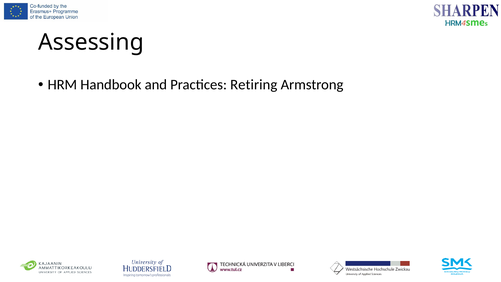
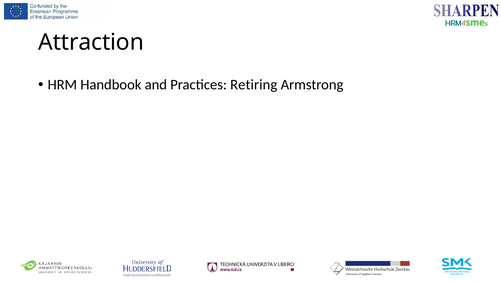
Assessing: Assessing -> Attraction (91, 42)
